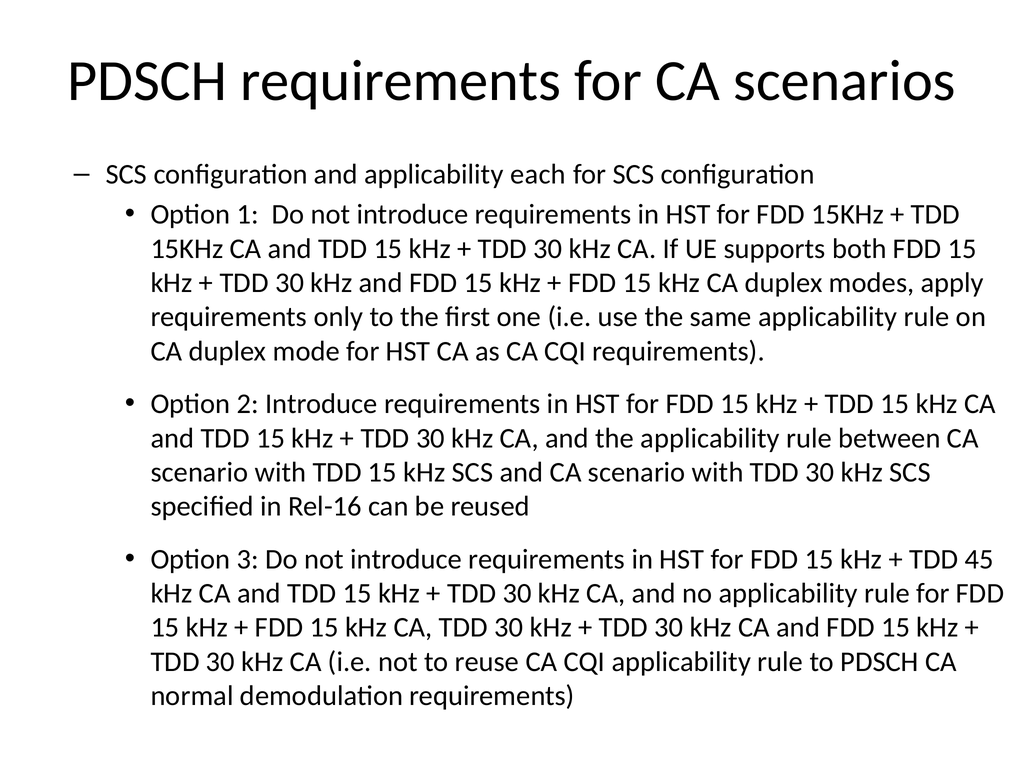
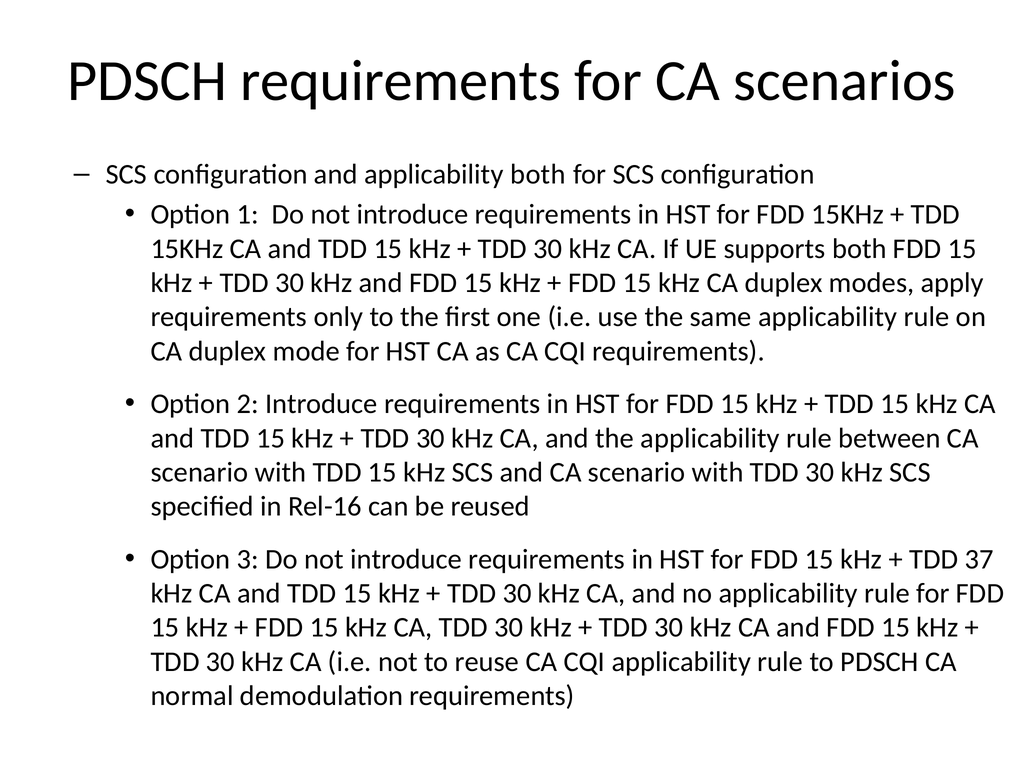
applicability each: each -> both (538, 175)
45: 45 -> 37 (979, 560)
